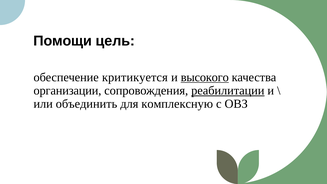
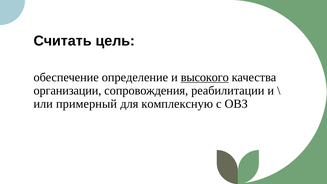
Помощи: Помощи -> Считать (63, 41)
критикуется: критикуется -> определение (135, 77)
реабилитации underline: present -> none (228, 90)
объединить: объединить -> примерный (86, 104)
